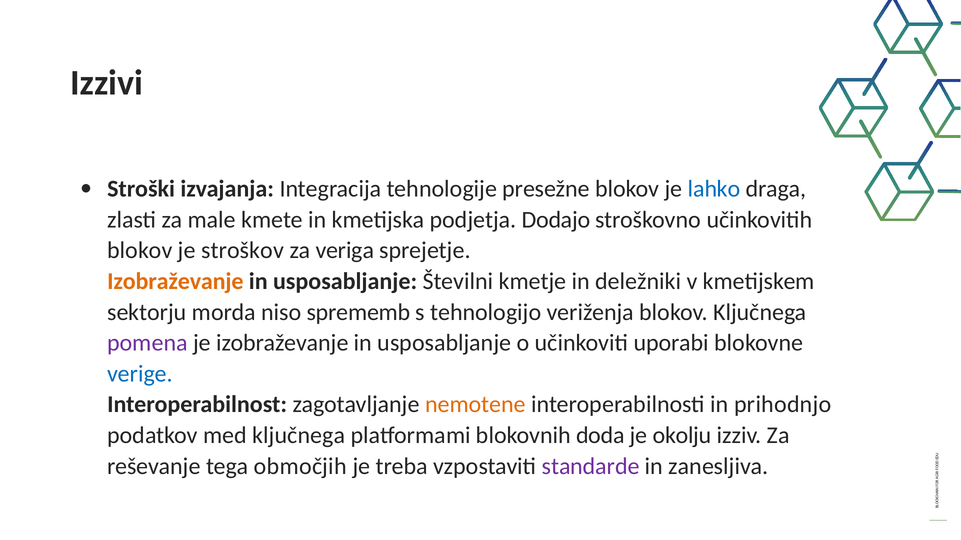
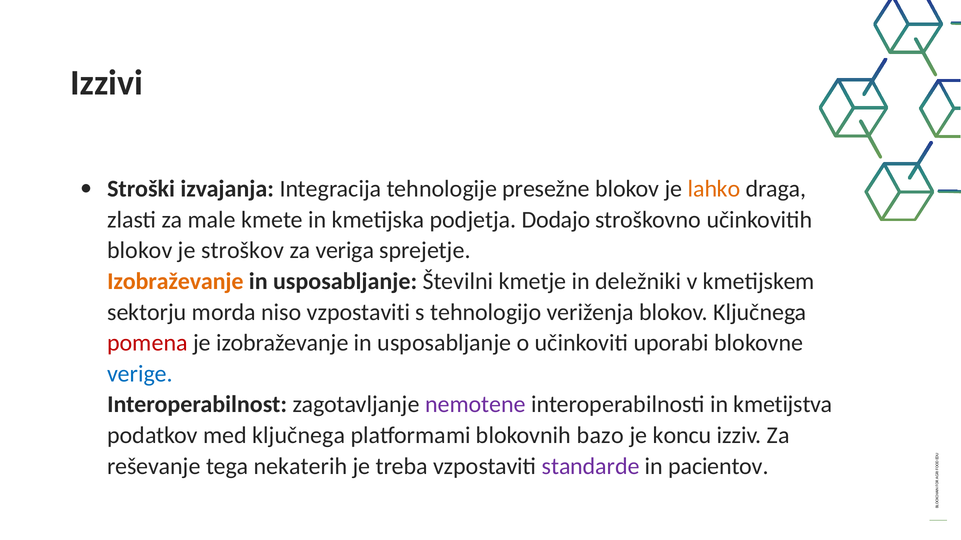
lahko colour: blue -> orange (714, 189)
niso sprememb: sprememb -> vzpostaviti (359, 312)
pomena colour: purple -> red (147, 343)
nemotene colour: orange -> purple (475, 405)
prihodnjo: prihodnjo -> kmetijstva (783, 405)
doda: doda -> bazo (600, 436)
okolju: okolju -> koncu (682, 436)
območjih: območjih -> nekaterih (300, 467)
zanesljiva: zanesljiva -> pacientov (719, 467)
